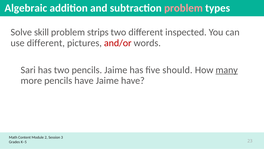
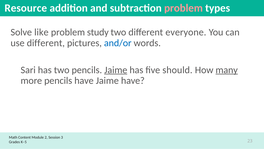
Algebraic: Algebraic -> Resource (26, 8)
skill: skill -> like (41, 32)
strips: strips -> study (98, 32)
inspected: inspected -> everyone (186, 32)
and/or colour: red -> blue (118, 43)
Jaime underline: none -> present (116, 70)
